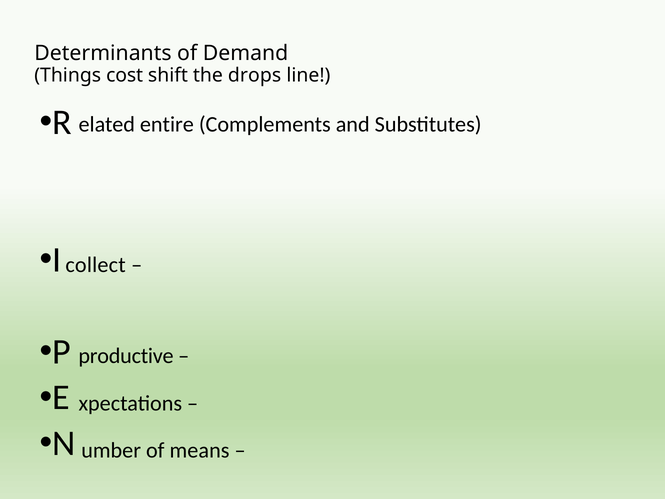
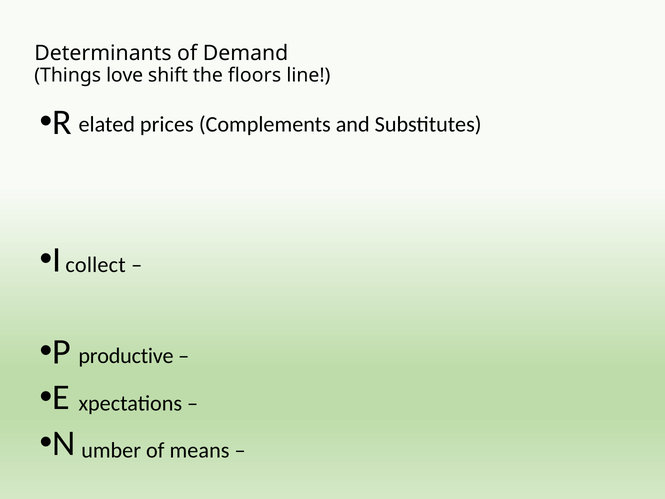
cost: cost -> love (125, 75)
drops: drops -> floors (255, 75)
entire: entire -> prices (167, 124)
